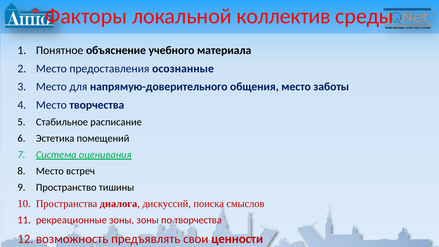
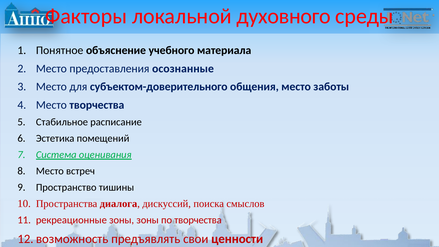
коллектив: коллектив -> духовного (284, 16)
напрямую-доверительного: напрямую-доверительного -> субъектом-доверительного (159, 87)
